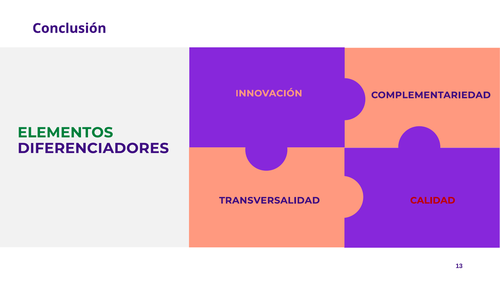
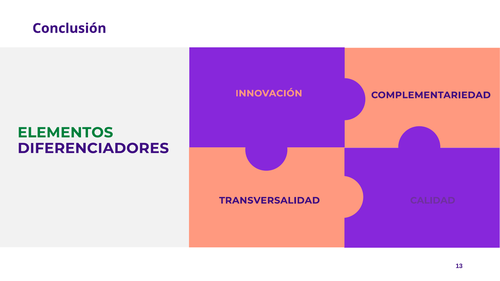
CALIDAD colour: red -> purple (433, 201)
